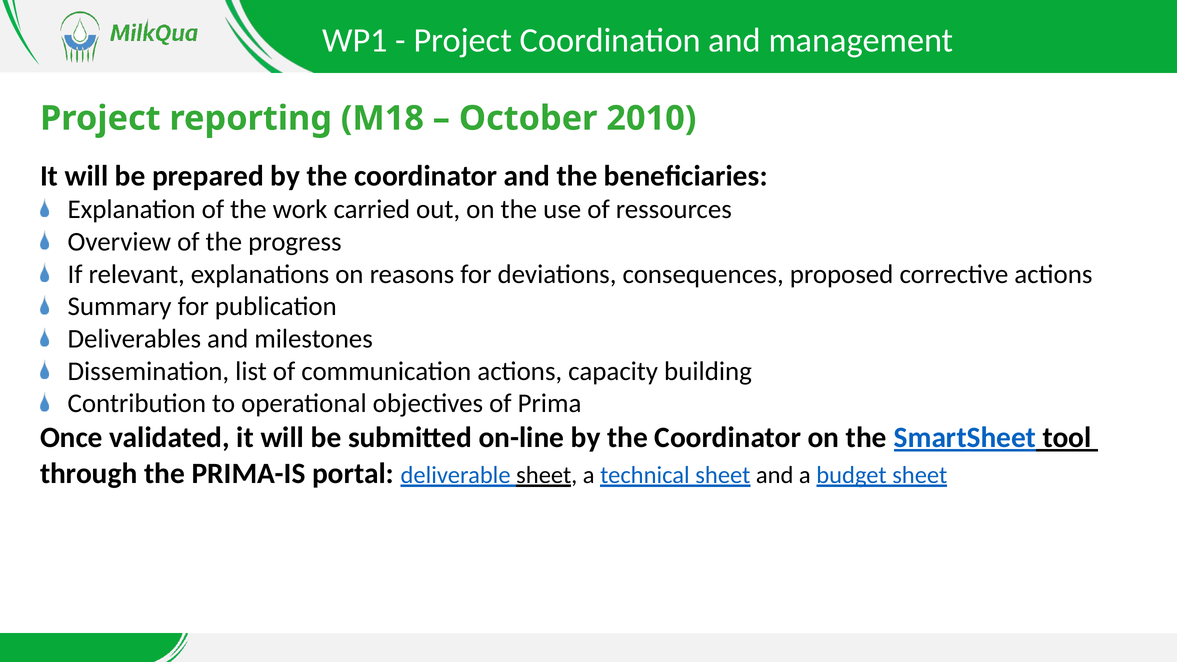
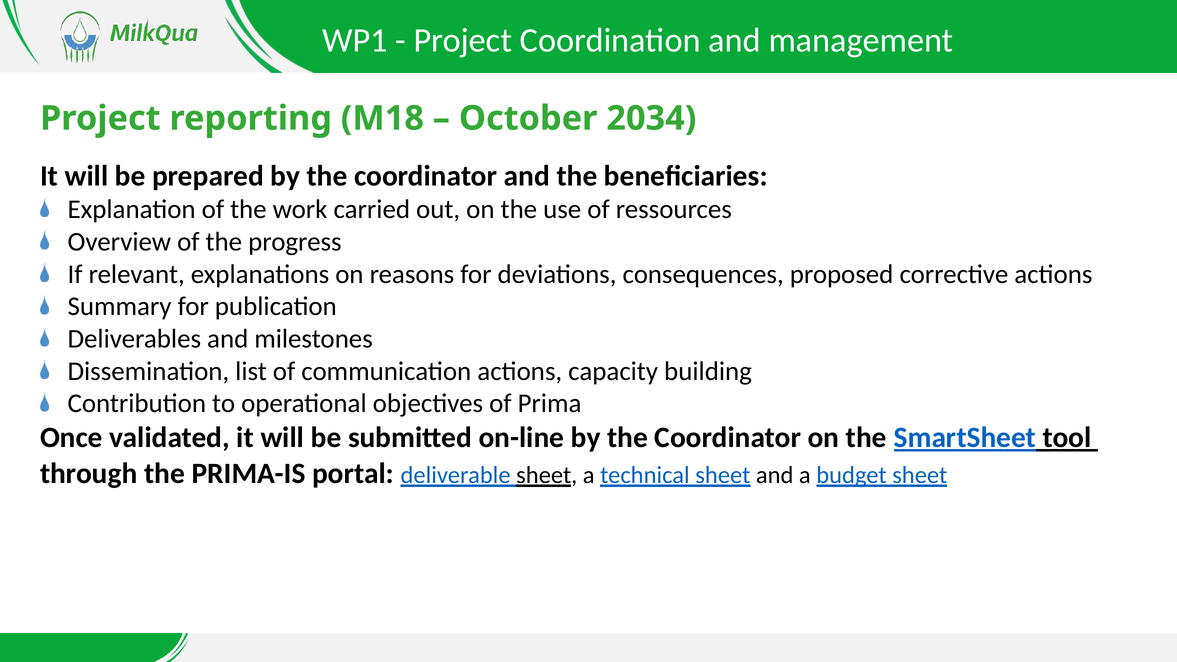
2010: 2010 -> 2034 (651, 118)
